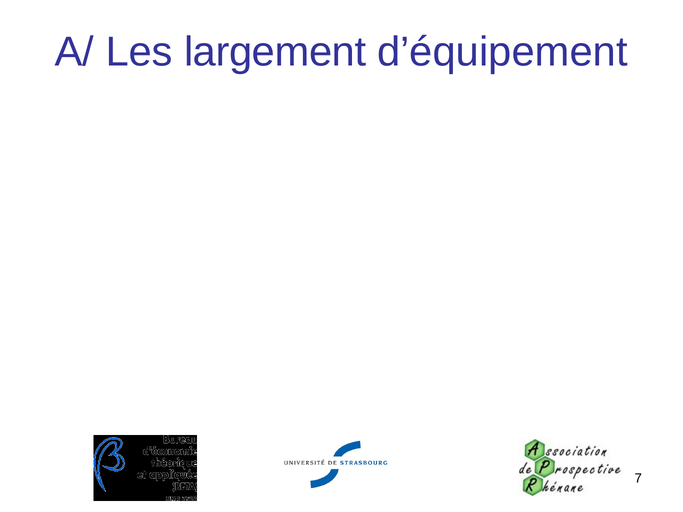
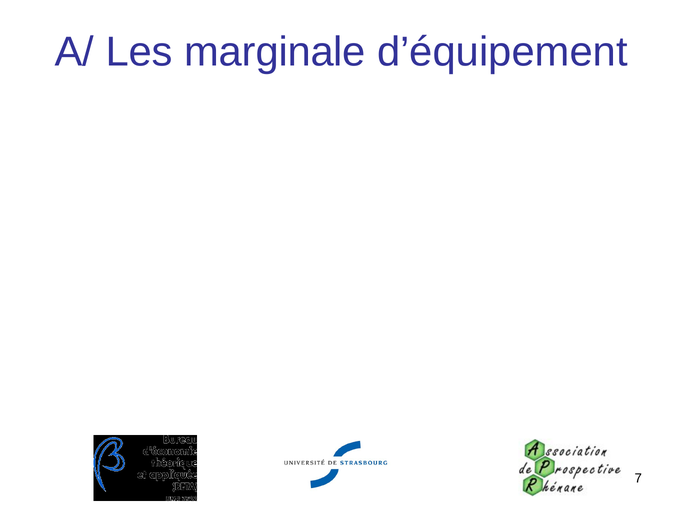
largement: largement -> marginale (275, 52)
